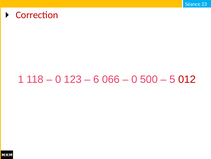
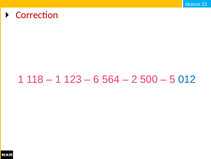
0: 0 -> 1 (58, 79)
066: 066 -> 564 (111, 79)
0: 0 -> 2 (134, 79)
012 colour: red -> blue (187, 79)
